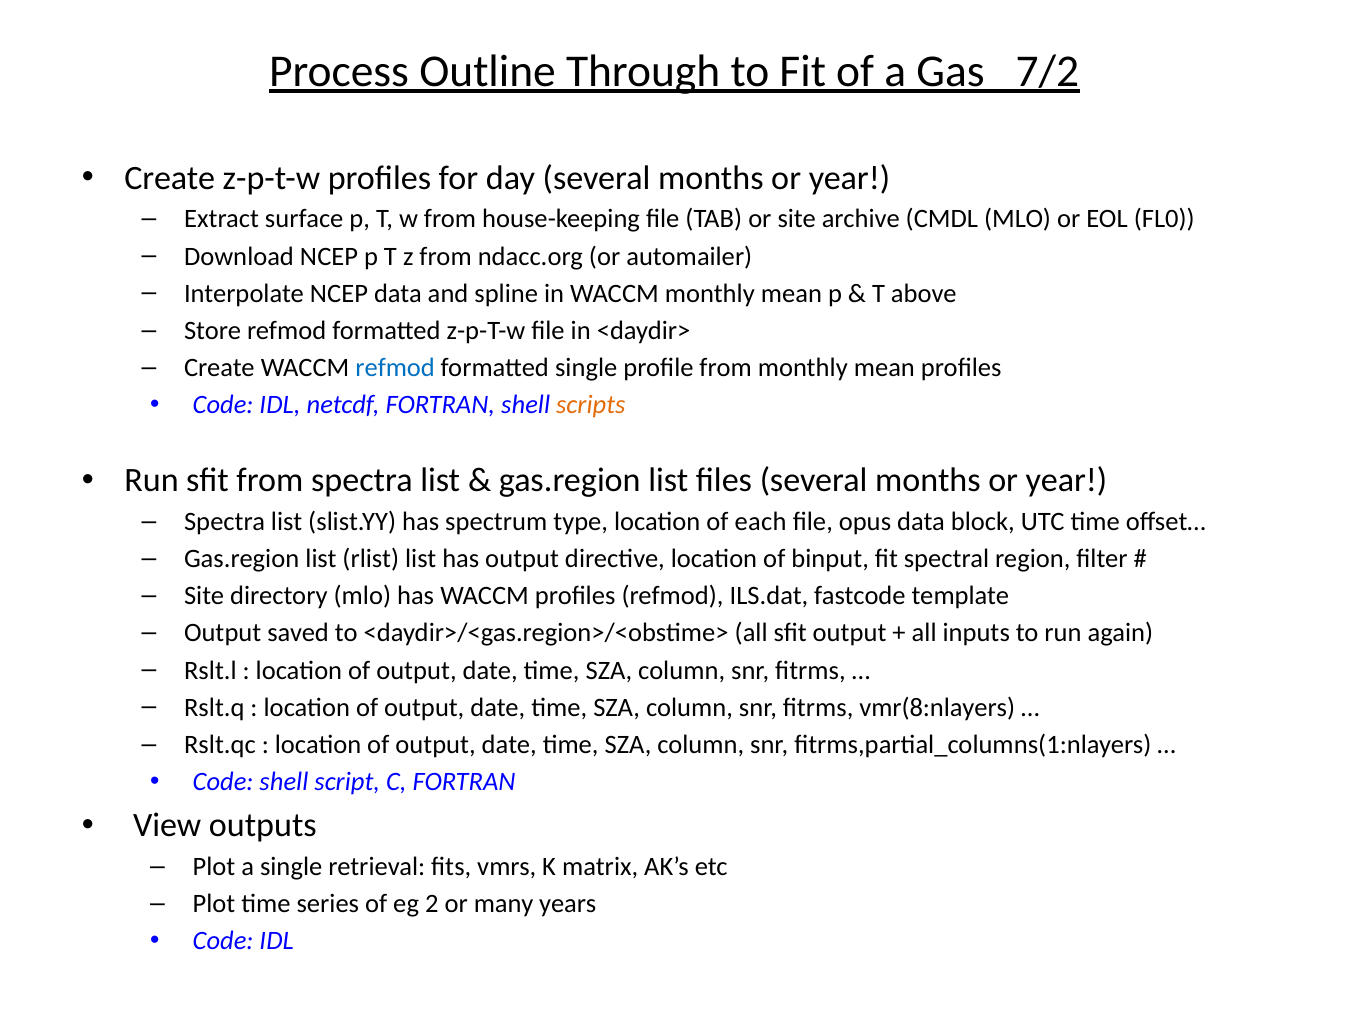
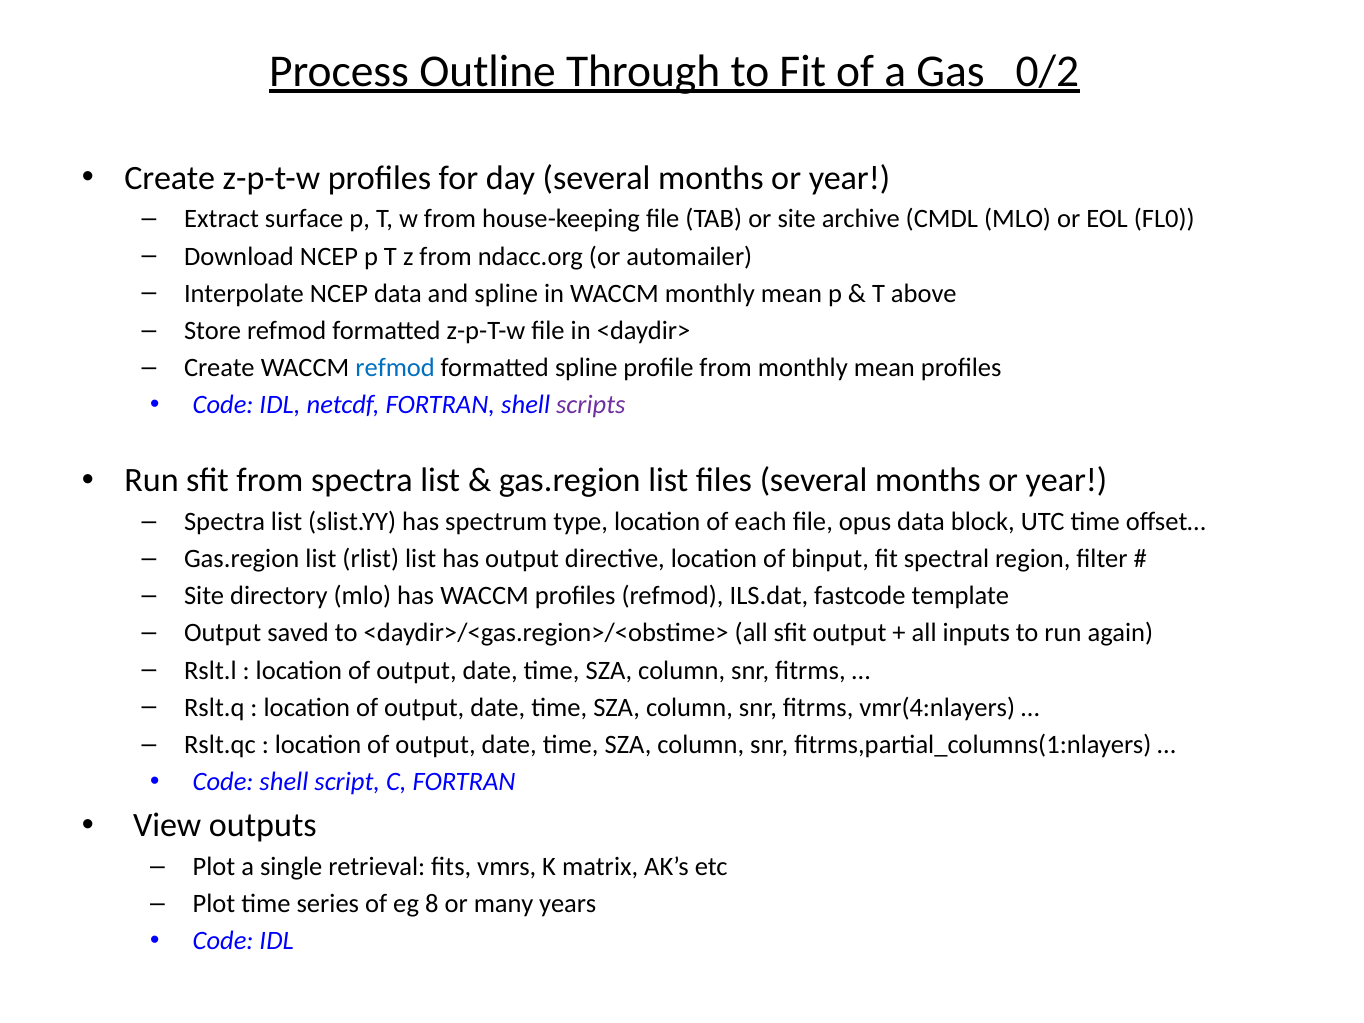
7/2: 7/2 -> 0/2 (1047, 72)
formatted single: single -> spline (586, 368)
scripts colour: orange -> purple (591, 405)
vmr(8:nlayers: vmr(8:nlayers -> vmr(4:nlayers (937, 708)
2: 2 -> 8 (432, 904)
